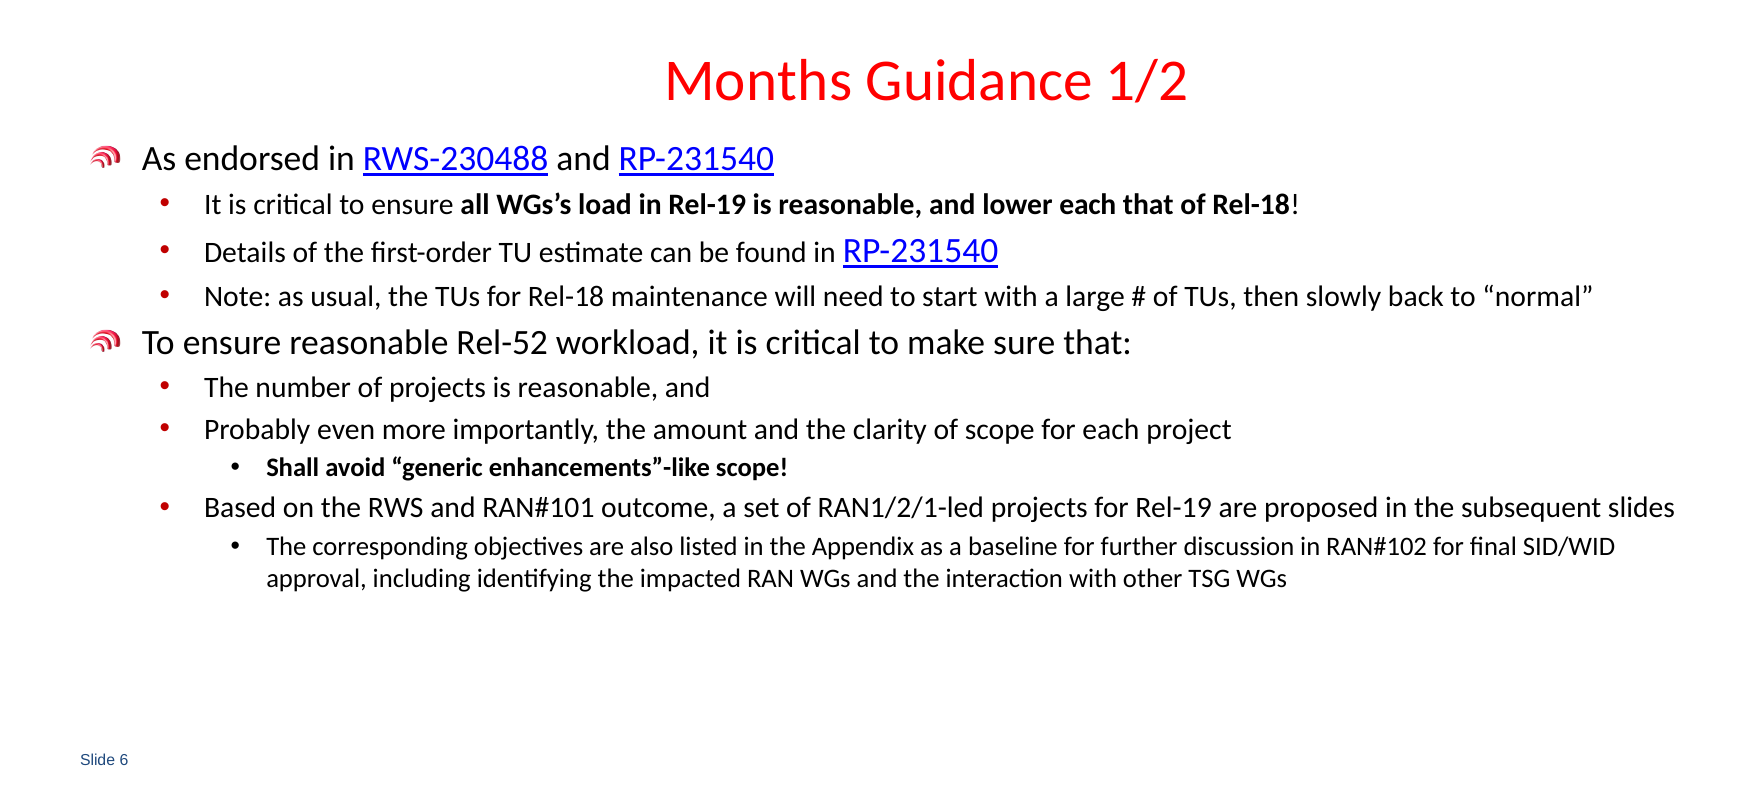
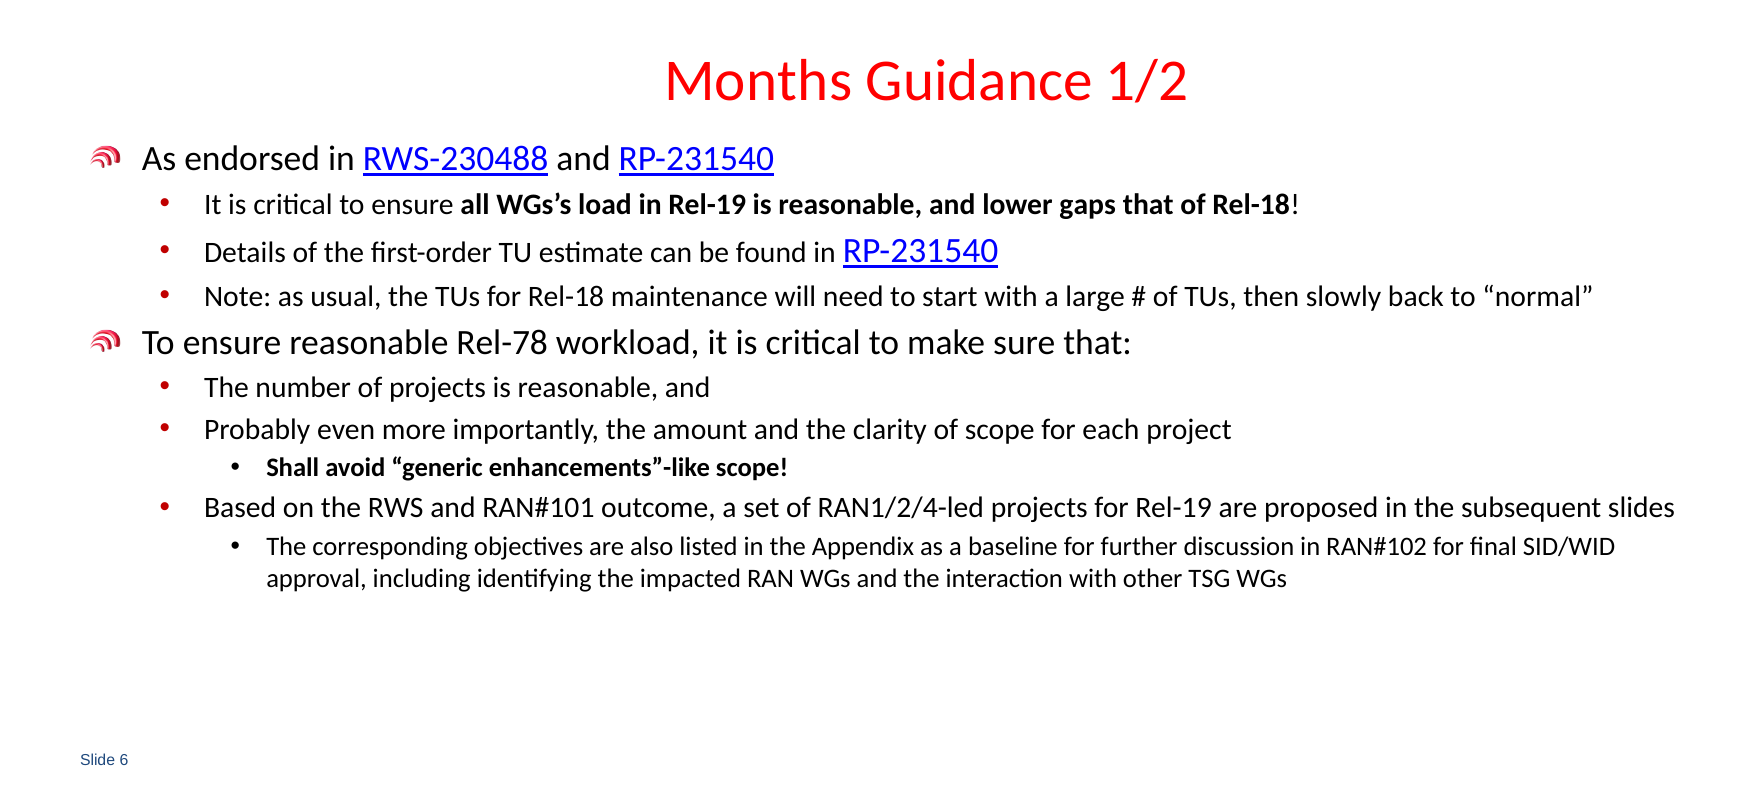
lower each: each -> gaps (1088, 204)
Rel-52: Rel-52 -> Rel-78 (502, 343)
RAN1/2/1-led: RAN1/2/1-led -> RAN1/2/4-led (901, 508)
